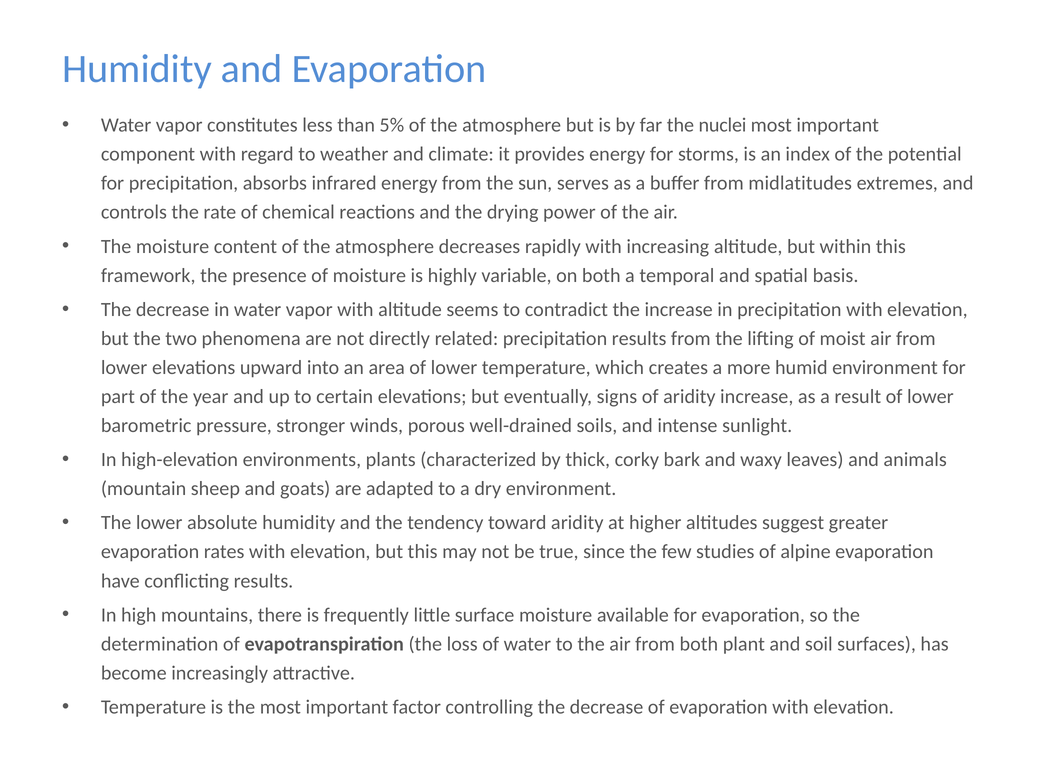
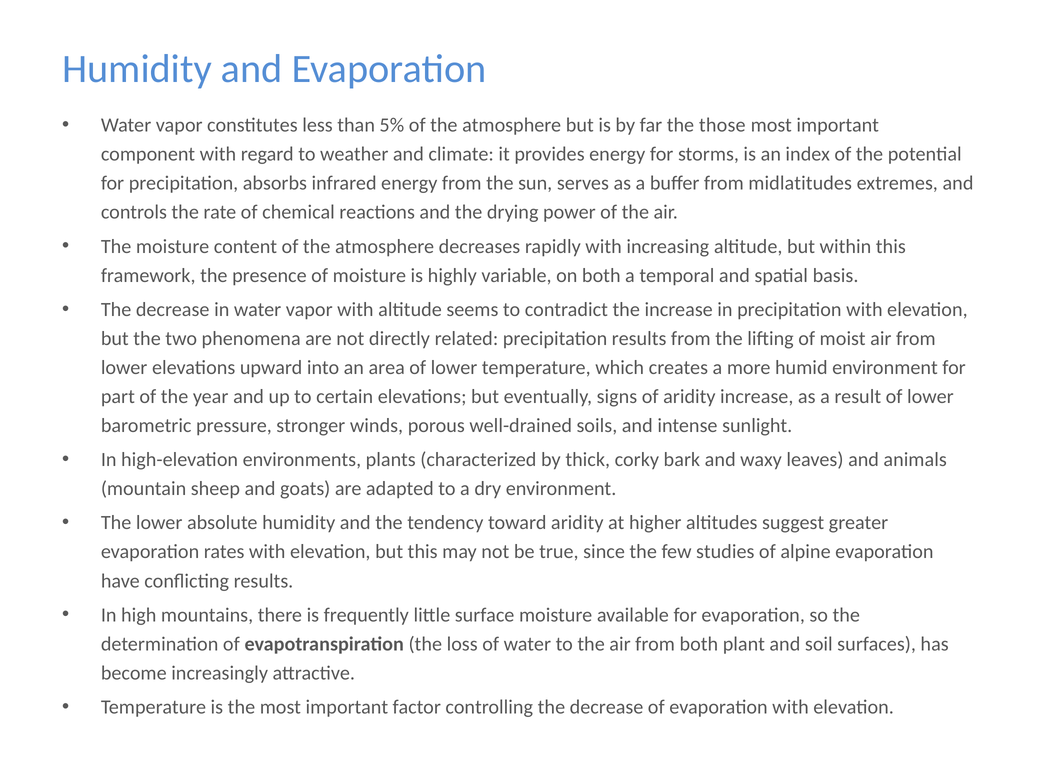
nuclei: nuclei -> those (722, 125)
